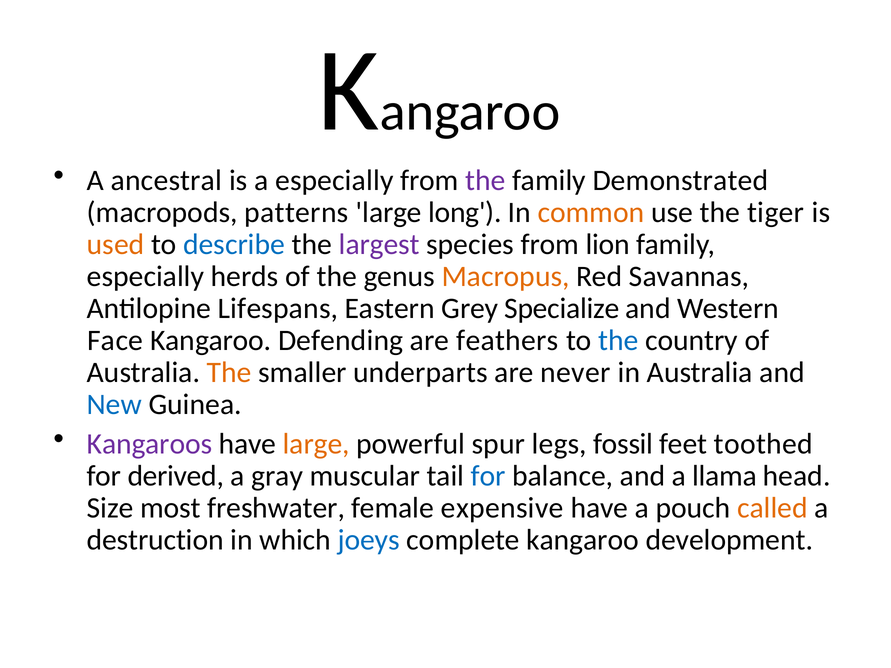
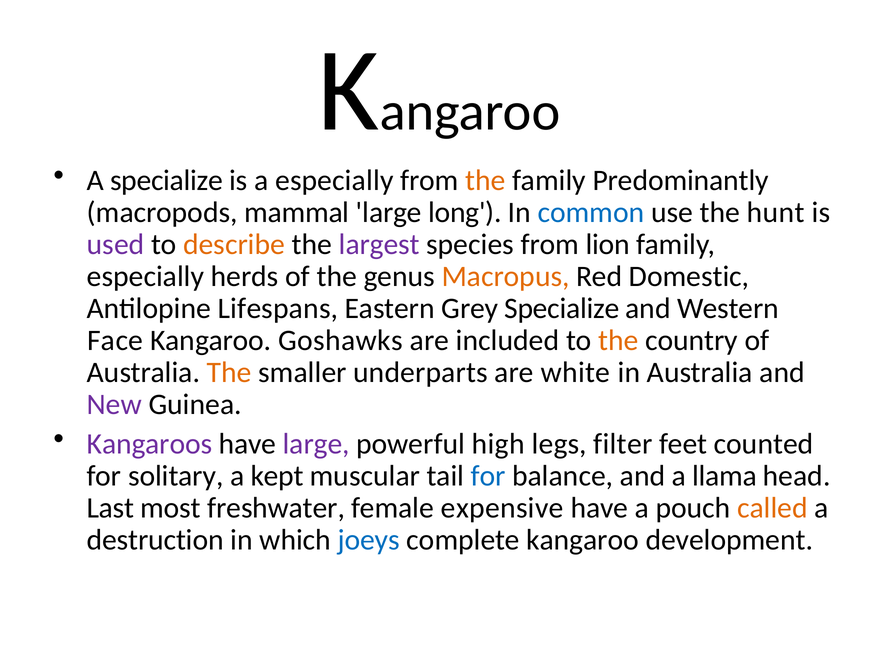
A ancestral: ancestral -> specialize (167, 180)
the colour: purple -> orange (485, 180)
Demonstrated: Demonstrated -> Predominantly (681, 180)
patterns: patterns -> mammal (297, 212)
common colour: orange -> blue (591, 212)
tiger: tiger -> hunt (776, 212)
used colour: orange -> purple (116, 244)
describe colour: blue -> orange (234, 244)
Savannas: Savannas -> Domestic (689, 276)
Defending: Defending -> Goshawks (341, 341)
feathers: feathers -> included (508, 341)
the colour: blue -> orange (618, 341)
never: never -> white (576, 373)
New colour: blue -> purple (114, 405)
large colour: orange -> purple (316, 444)
spur: spur -> high (498, 444)
fossil: fossil -> filter (623, 444)
toothed: toothed -> counted (764, 444)
derived: derived -> solitary (176, 476)
gray: gray -> kept (277, 476)
Size: Size -> Last (110, 508)
